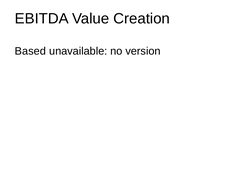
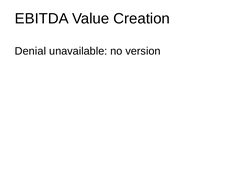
Based: Based -> Denial (30, 51)
